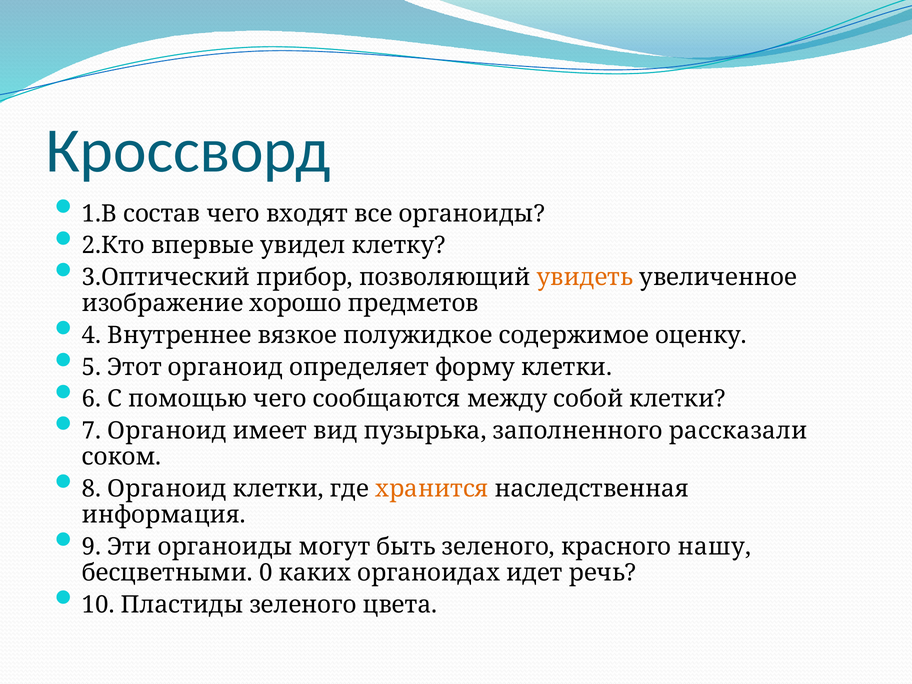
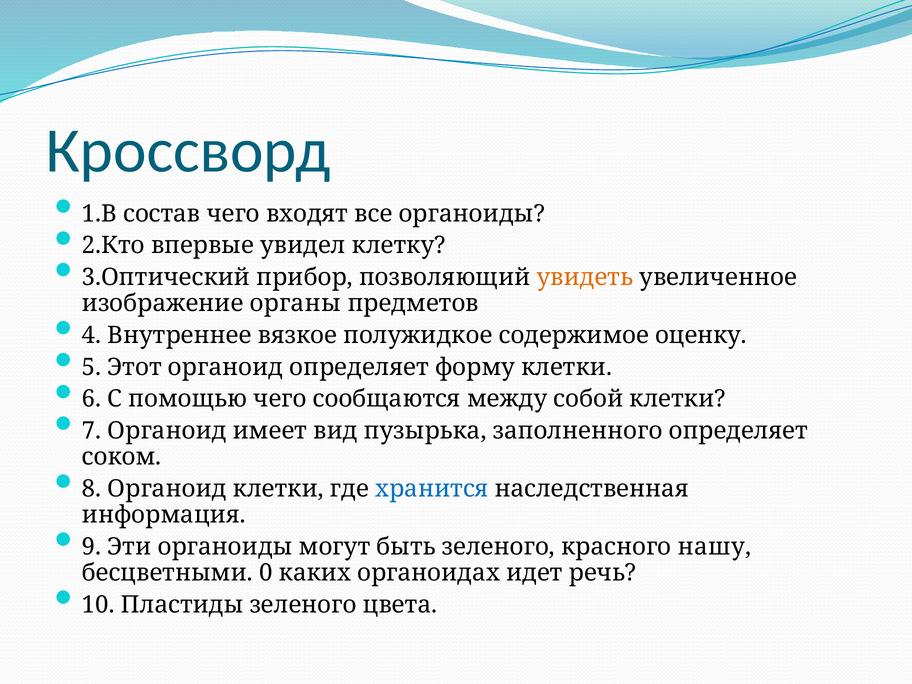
хорошо: хорошо -> органы (295, 303)
заполненного рассказали: рассказали -> определяет (738, 431)
хранится colour: orange -> blue (432, 489)
